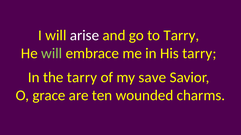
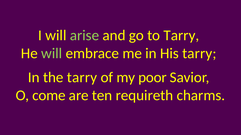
arise colour: white -> light green (85, 35)
save: save -> poor (153, 78)
grace: grace -> come (49, 96)
wounded: wounded -> requireth (144, 96)
